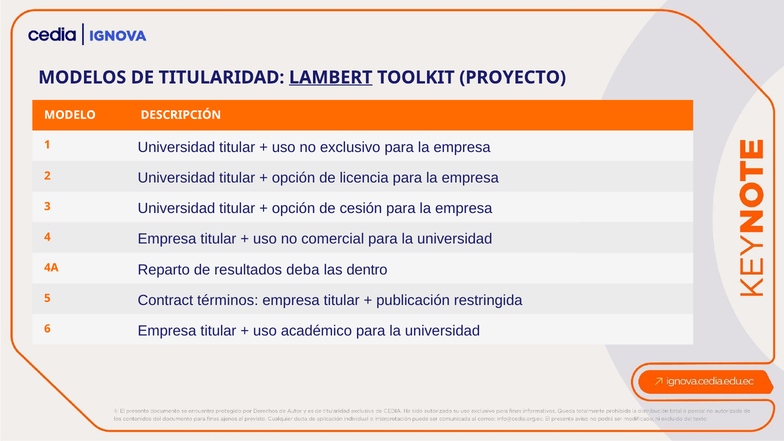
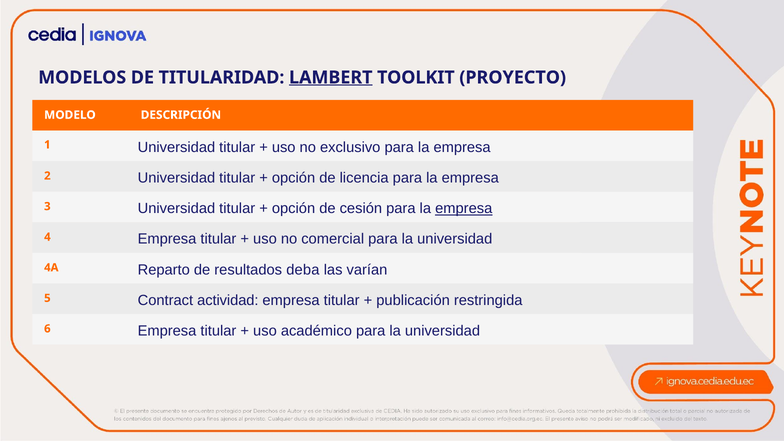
empresa underline: none -> present (464, 209)
dentro: dentro -> varían (367, 270)
términos: términos -> actividad (228, 300)
